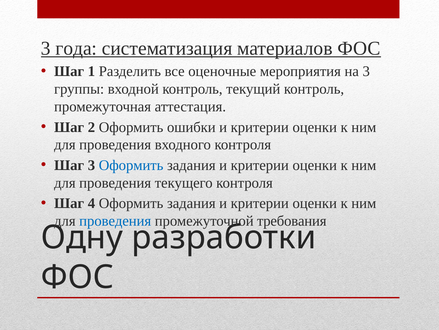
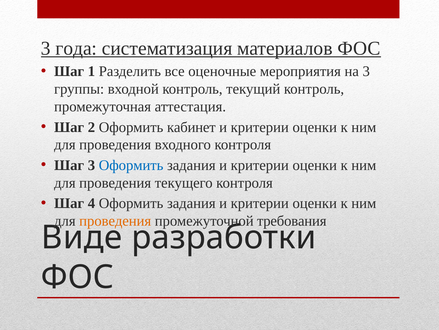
ошибки: ошибки -> кабинет (191, 127)
проведения colour: blue -> orange (115, 221)
Одну: Одну -> Виде (82, 237)
